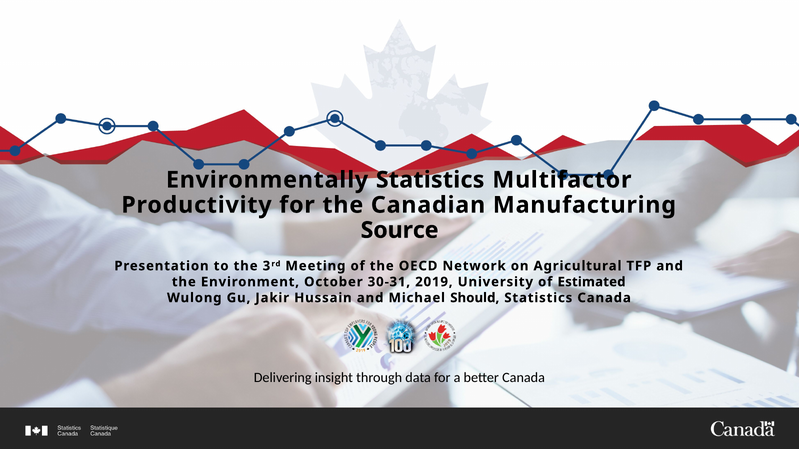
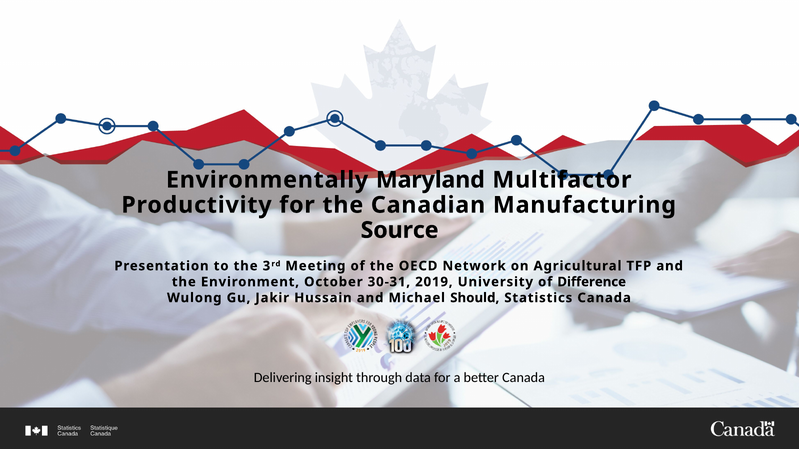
Environmentally Statistics: Statistics -> Maryland (430, 180)
Estimated: Estimated -> Difference (592, 282)
